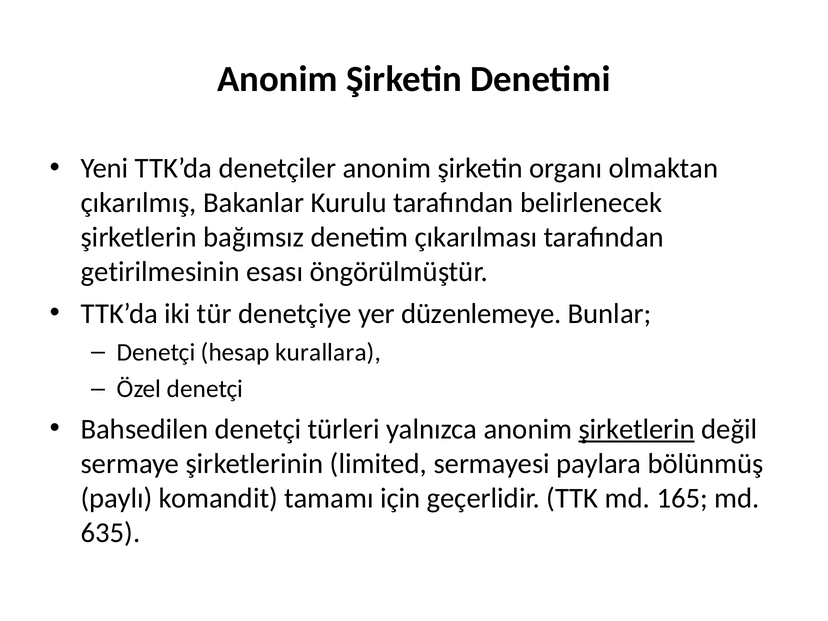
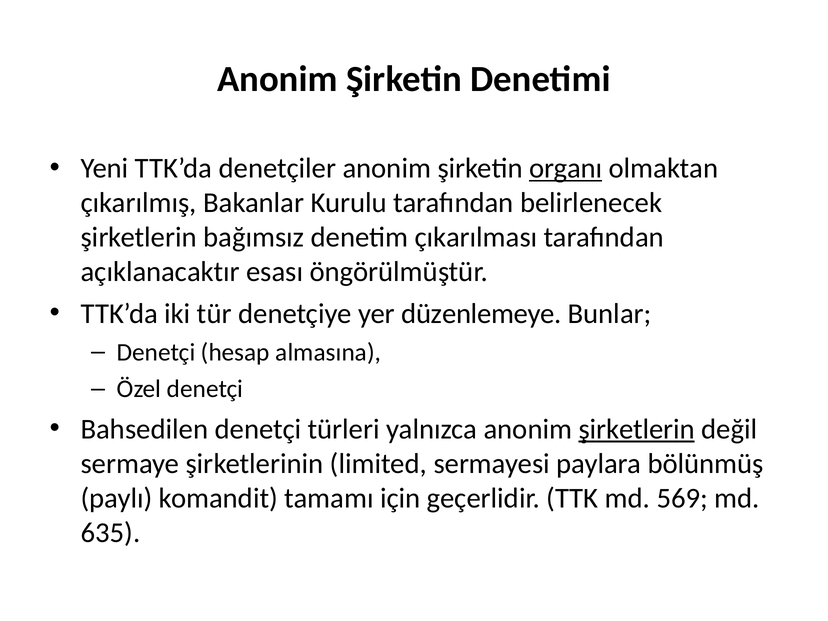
organı underline: none -> present (566, 168)
getirilmesinin: getirilmesinin -> açıklanacaktır (160, 272)
kurallara: kurallara -> almasına (328, 352)
165: 165 -> 569 (682, 498)
